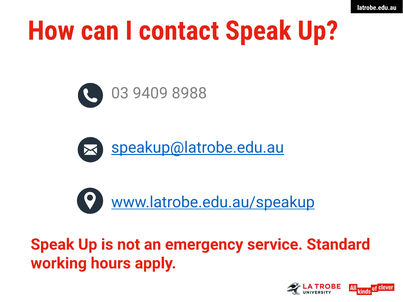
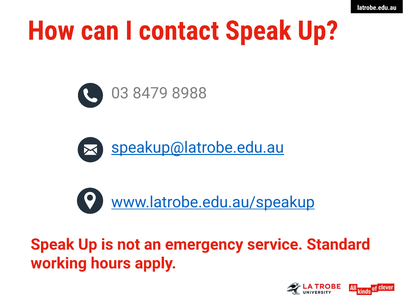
9409: 9409 -> 8479 (150, 93)
